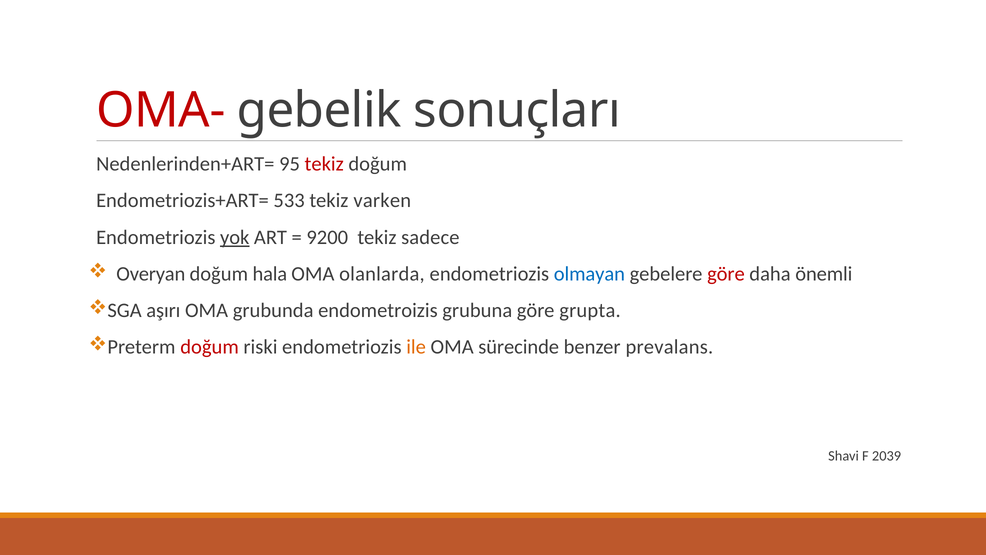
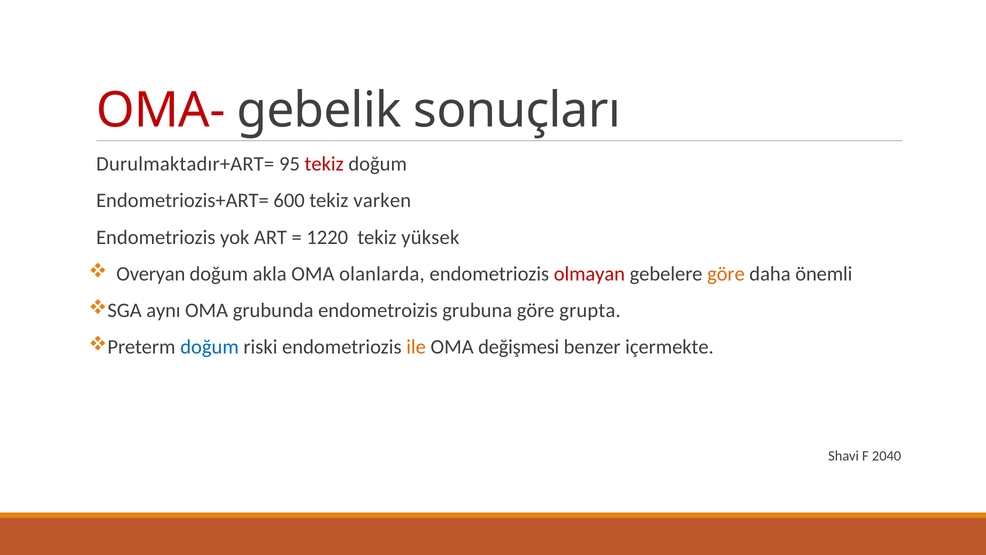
Nedenlerinden+ART=: Nedenlerinden+ART= -> Durulmaktadır+ART= (185, 164)
533: 533 -> 600 (289, 201)
yok underline: present -> none (235, 237)
9200: 9200 -> 1220 (327, 237)
sadece: sadece -> yüksek (430, 237)
hala: hala -> akla (270, 274)
olmayan colour: blue -> red (589, 274)
göre colour: red -> orange (726, 274)
aşırı: aşırı -> aynı (163, 310)
doğum colour: red -> blue (210, 347)
sürecinde: sürecinde -> değişmesi (519, 347)
prevalans: prevalans -> içermekte (669, 347)
2039: 2039 -> 2040 (887, 456)
